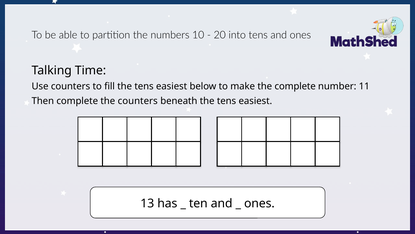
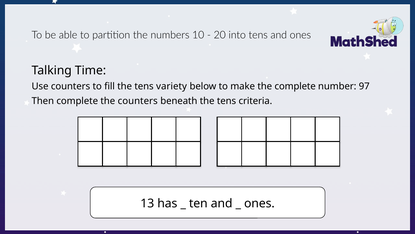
fill the tens easiest: easiest -> variety (172, 86)
11: 11 -> 97 (364, 86)
beneath the tens easiest: easiest -> criteria (255, 101)
